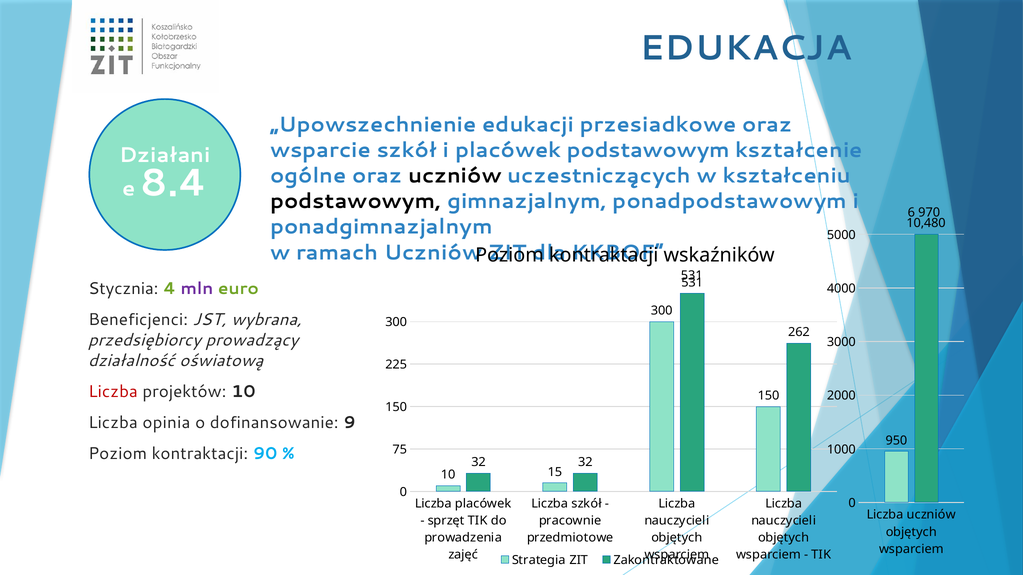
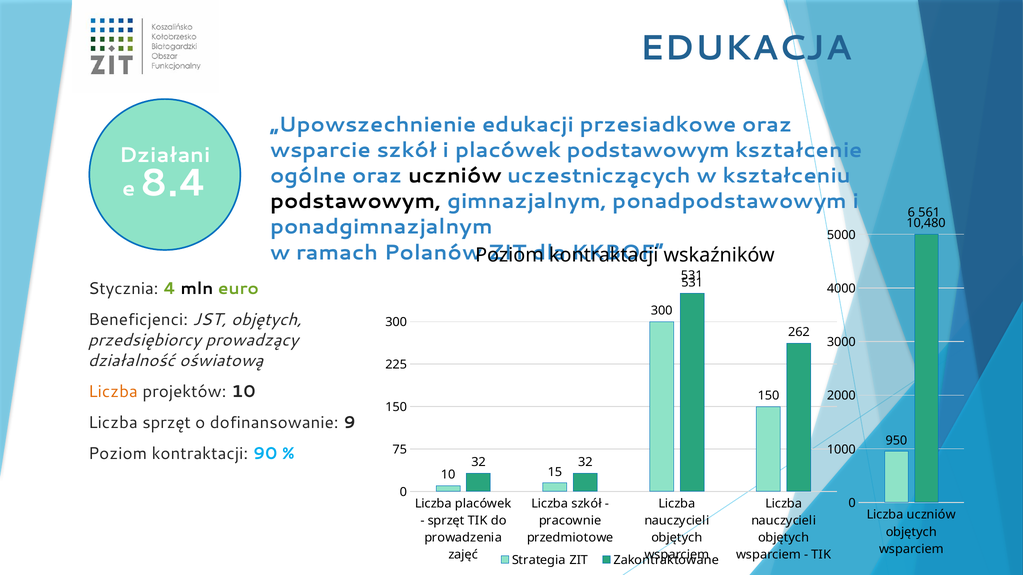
970: 970 -> 561 (929, 213)
ramach Uczniów: Uczniów -> Polanów (433, 253)
mln colour: purple -> black (197, 289)
JST wybrana: wybrana -> objętych (267, 320)
Liczba colour: red -> orange (113, 392)
Liczba opinia: opinia -> sprzęt (167, 423)
